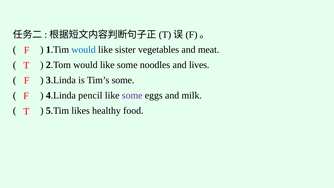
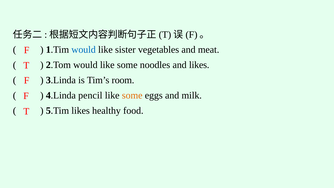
and lives: lives -> likes (199, 65)
Tim’s some: some -> room (123, 80)
some colour: purple -> orange (132, 95)
